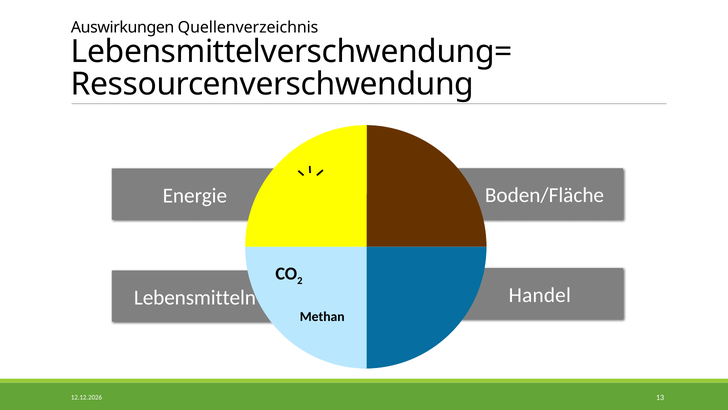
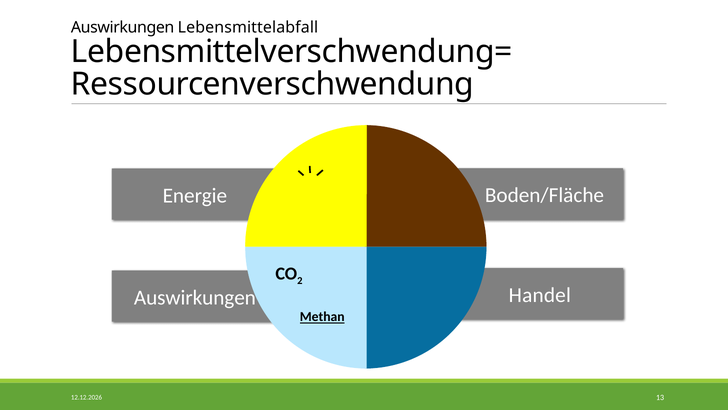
Quellenverzeichnis: Quellenverzeichnis -> Lebensmittelabfall (248, 28)
Lebensmitteln: Lebensmitteln -> Auswirkungen (195, 297)
Methan underline: none -> present (322, 317)
